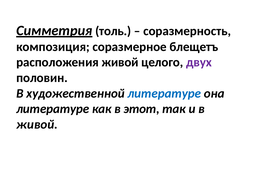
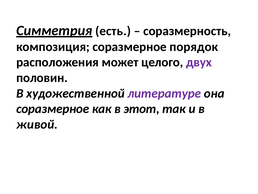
толь: толь -> есть (113, 31)
блещетъ: блещетъ -> порядок (194, 47)
расположения живой: живой -> может (120, 62)
литературе colour: blue -> purple (164, 93)
литературе: литературе -> соразмерное (53, 109)
